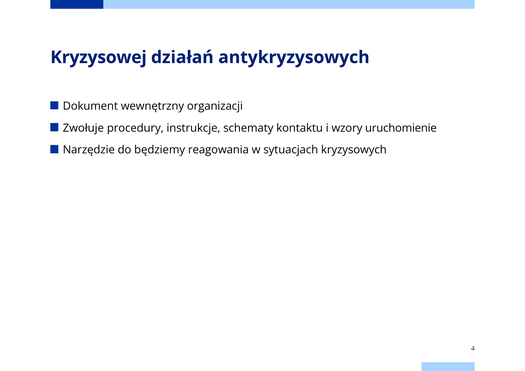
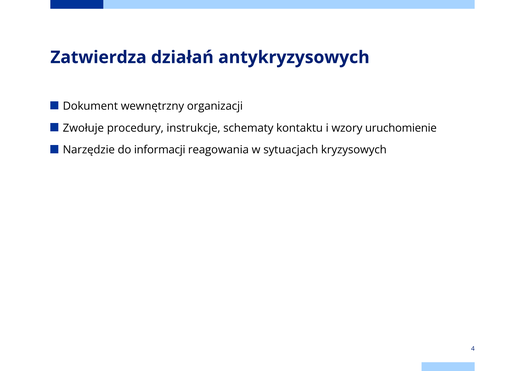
Kryzysowej: Kryzysowej -> Zatwierdza (98, 57)
będziemy: będziemy -> informacji (160, 150)
